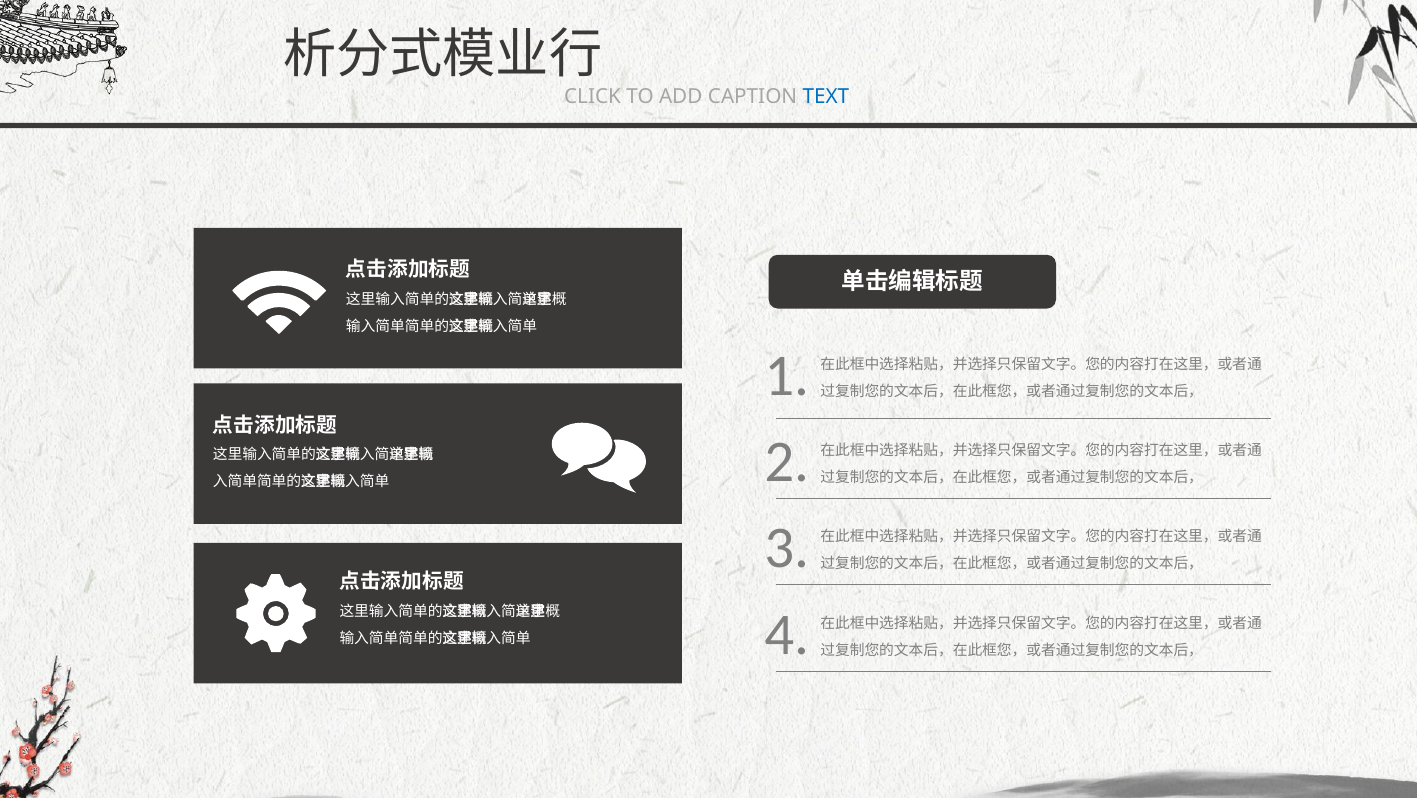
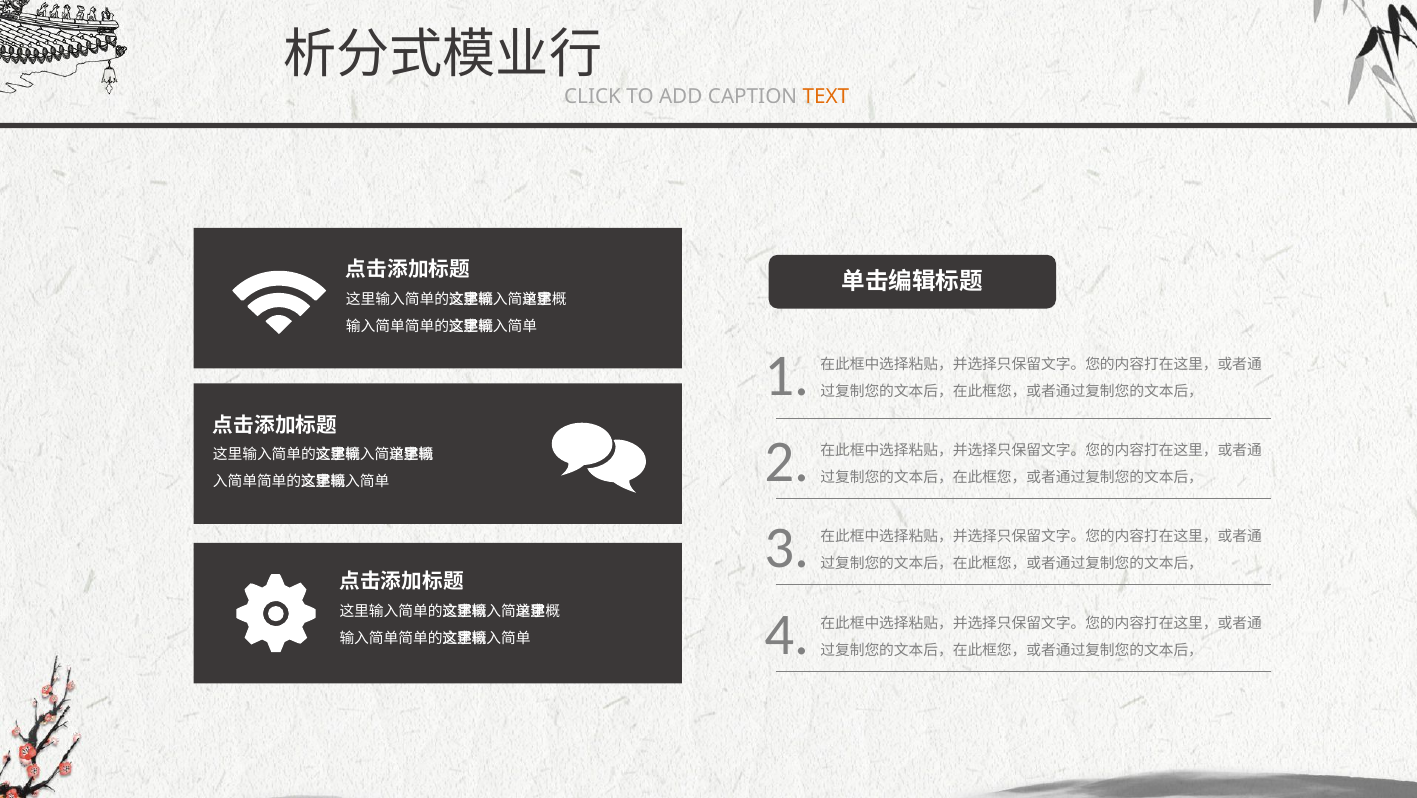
TEXT colour: blue -> orange (826, 97)
